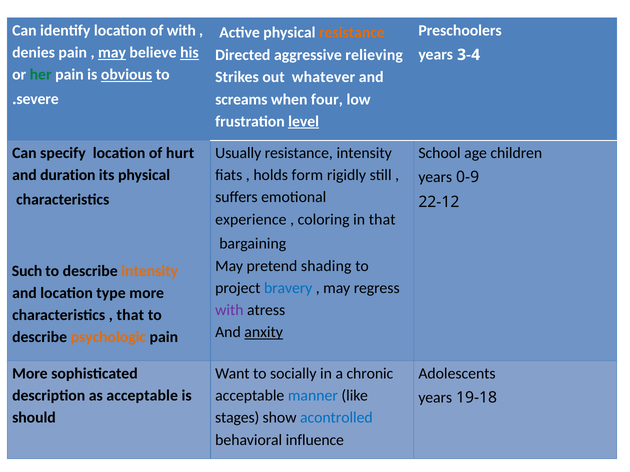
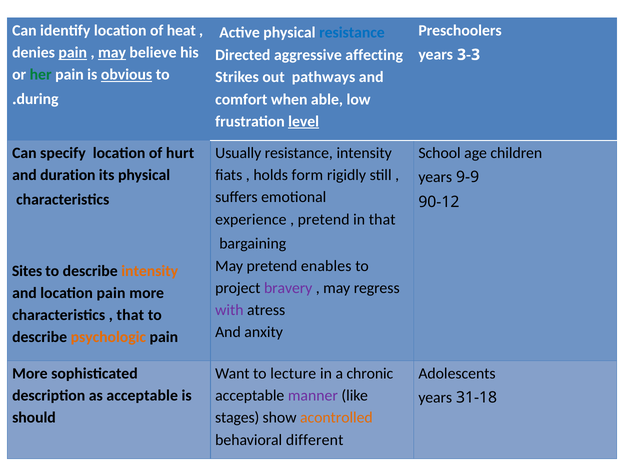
of with: with -> heat (181, 31)
resistance colour: orange -> blue (352, 33)
pain underline: none -> present (73, 53)
his underline: present -> none (189, 53)
relieving: relieving -> affecting (374, 55)
3-4: 3-4 -> 3-3 (469, 55)
whatever: whatever -> pathways (324, 77)
severe: severe -> during (38, 99)
screams: screams -> comfort (241, 99)
four: four -> able (327, 99)
0-9: 0-9 -> 9-9 (468, 177)
22-12: 22-12 -> 90-12 (439, 202)
coloring: coloring -> pretend (324, 220)
shading: shading -> enables (326, 266)
Such: Such -> Sites (27, 271)
bravery colour: blue -> purple (288, 288)
location type: type -> pain (111, 293)
anxity underline: present -> none (264, 333)
socially: socially -> lecture (293, 374)
manner colour: blue -> purple (313, 396)
19-18: 19-18 -> 31-18 (477, 398)
acontrolled colour: blue -> orange (336, 418)
influence: influence -> different (315, 440)
